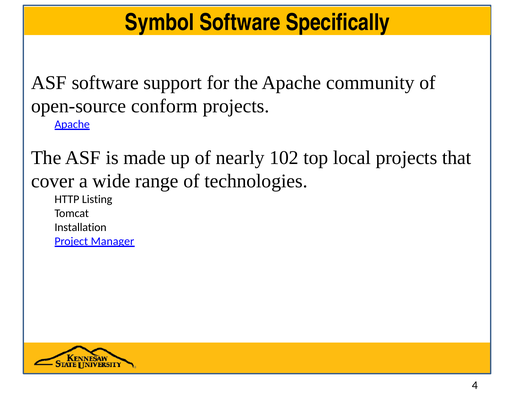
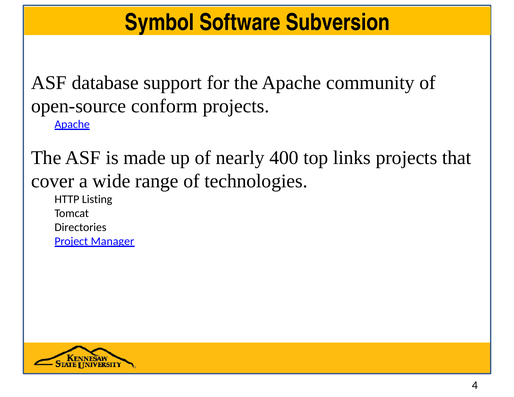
Specifically: Specifically -> Subversion (338, 22)
ASF software: software -> database (105, 83)
102: 102 -> 400 (284, 158)
local: local -> links (352, 158)
Installation: Installation -> Directories (80, 227)
